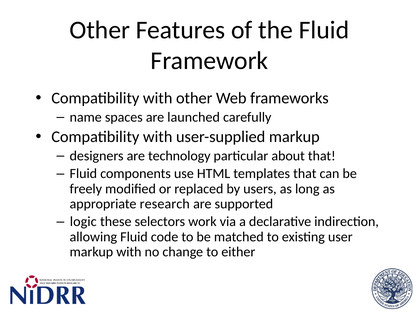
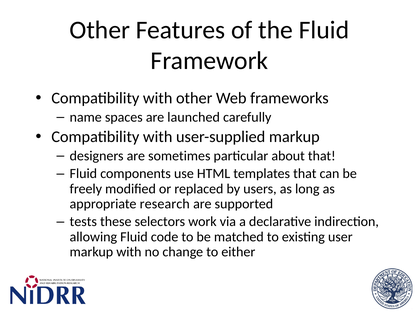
technology: technology -> sometimes (179, 156)
logic: logic -> tests (83, 222)
